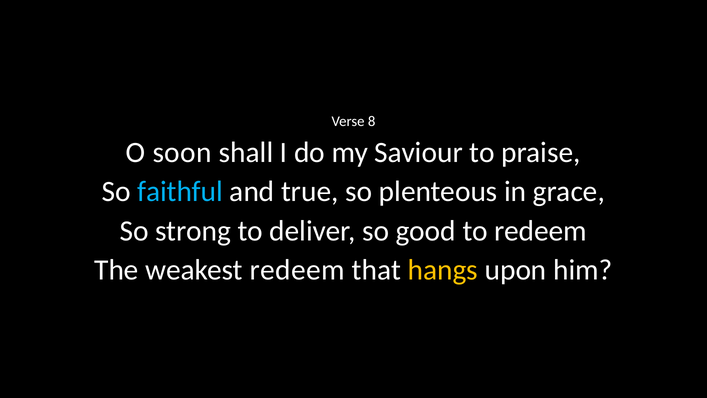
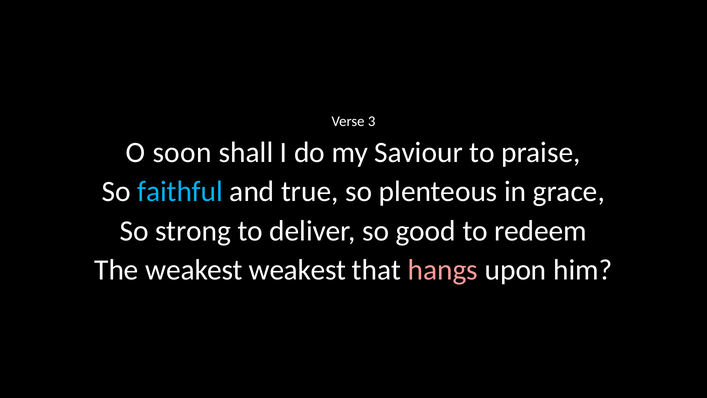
8: 8 -> 3 (372, 121)
weakest redeem: redeem -> weakest (298, 270)
hangs colour: yellow -> pink (443, 270)
